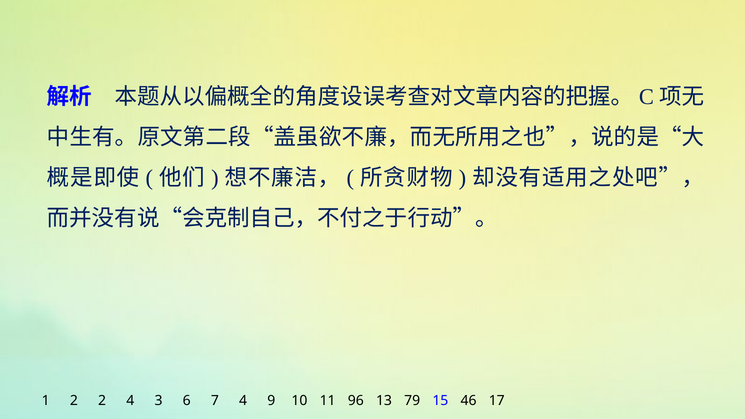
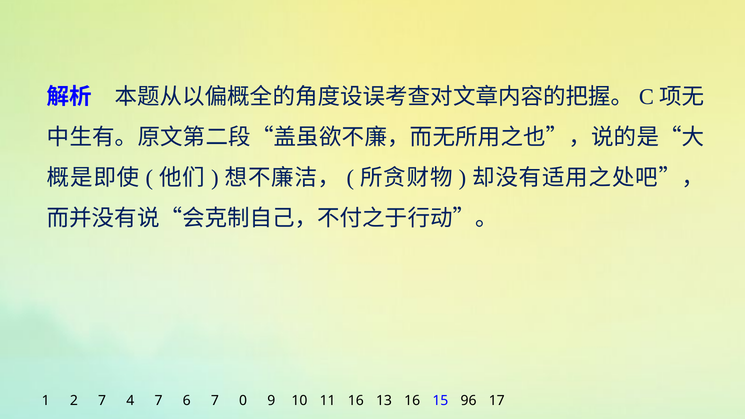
2 2: 2 -> 7 (102, 401)
4 3: 3 -> 7 (159, 401)
7 4: 4 -> 0 (243, 401)
10 96: 96 -> 16 (356, 401)
13 79: 79 -> 16 (412, 401)
46: 46 -> 96 (469, 401)
